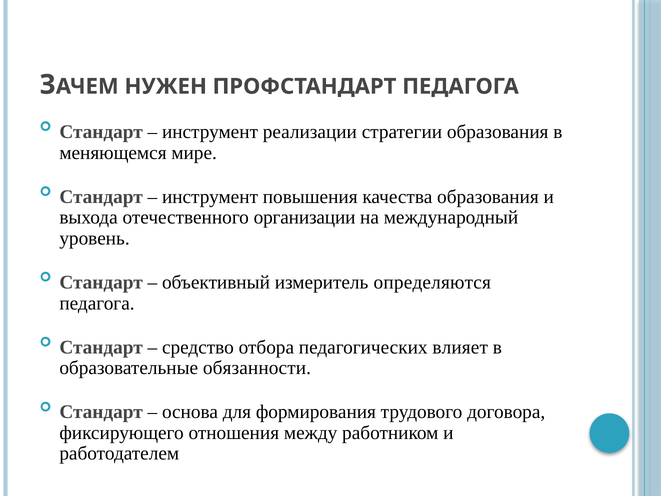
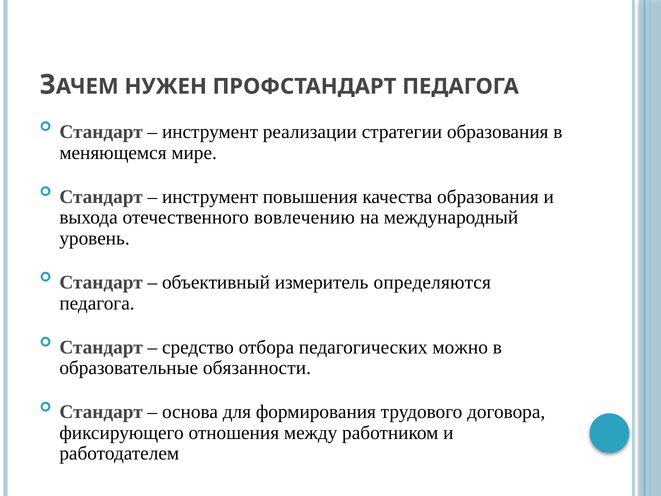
организации: организации -> вовлечению (304, 217)
влияет: влияет -> можно (460, 347)
